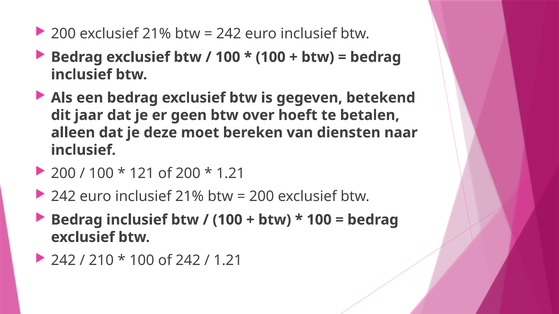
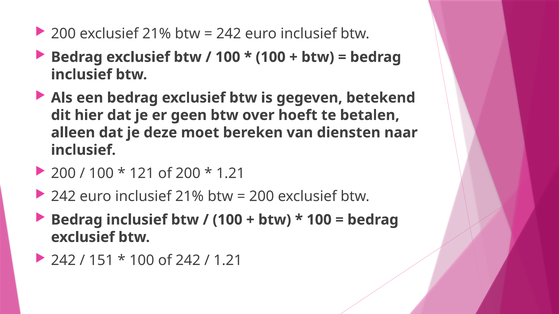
jaar: jaar -> hier (89, 115)
210: 210 -> 151 (101, 261)
